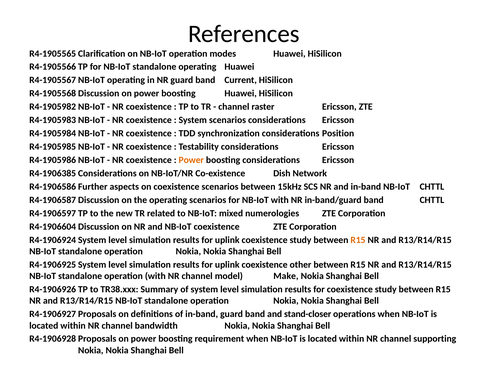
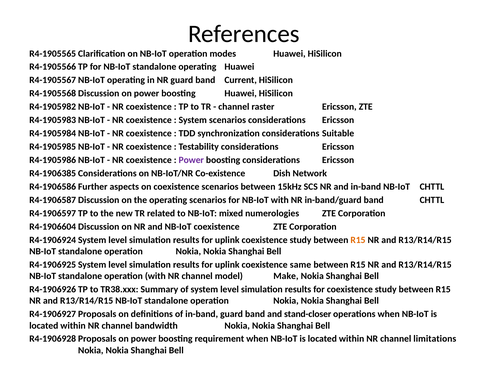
Position: Position -> Suitable (338, 133)
Power colour: orange -> purple (191, 160)
other: other -> same (300, 265)
supporting: supporting -> limitations (435, 339)
